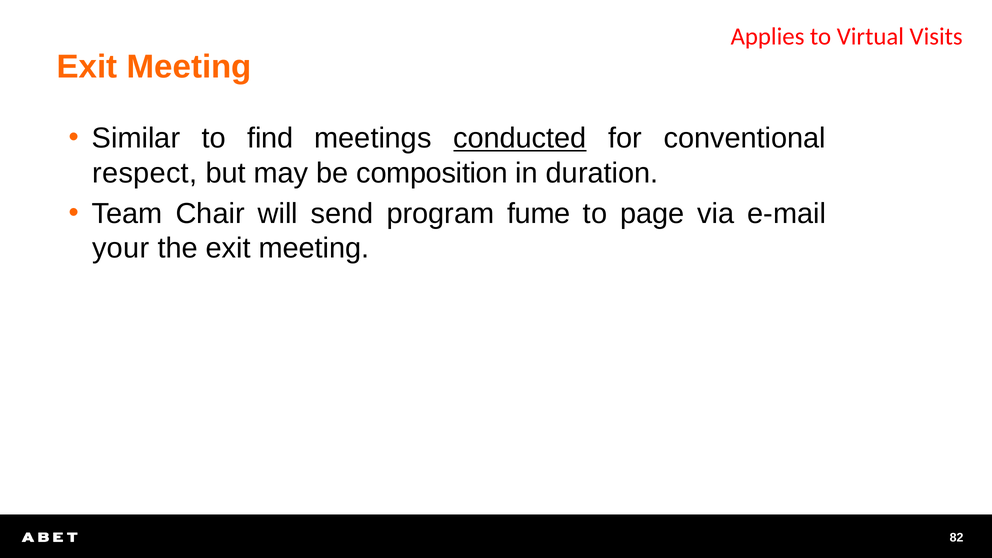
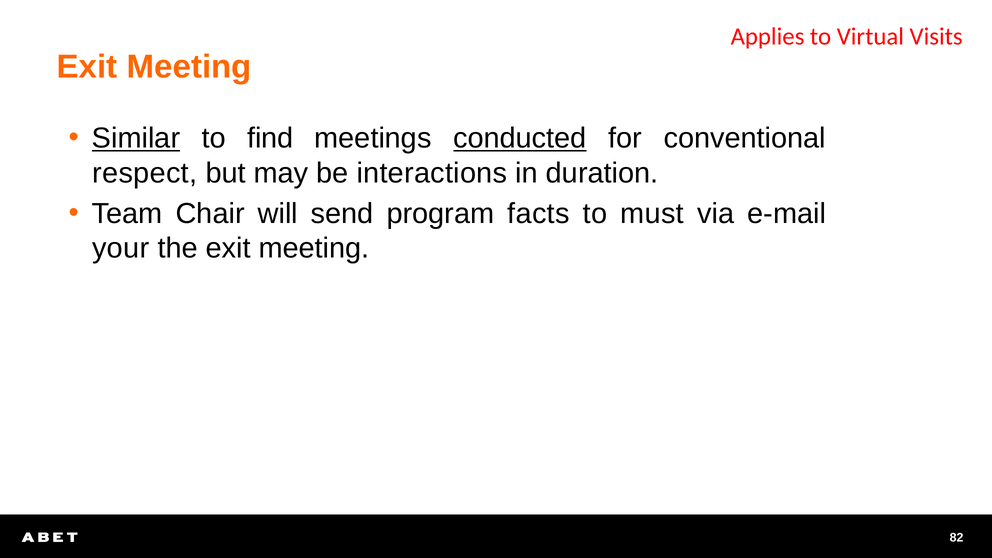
Similar underline: none -> present (136, 138)
composition: composition -> interactions (432, 173)
fume: fume -> facts (538, 214)
page: page -> must (652, 214)
